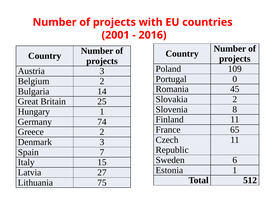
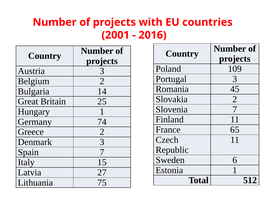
Portugal 0: 0 -> 3 (235, 79)
Slovenia 8: 8 -> 7 (235, 110)
